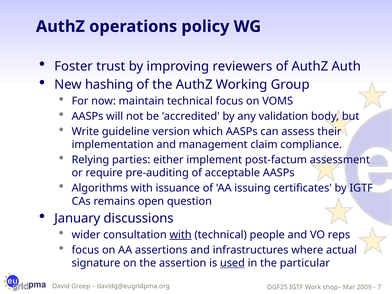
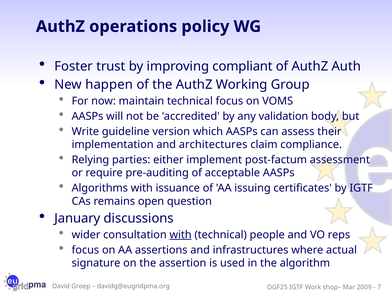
reviewers: reviewers -> compliant (243, 66)
hashing: hashing -> happen (109, 85)
management: management -> architectures (213, 145)
used underline: present -> none (232, 263)
particular: particular -> algorithm (305, 263)
